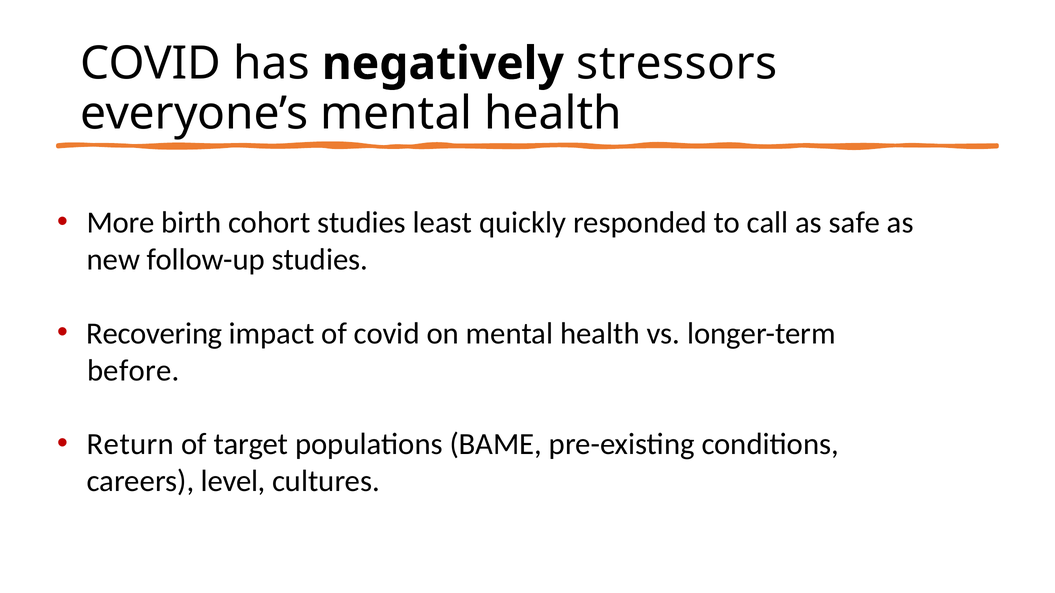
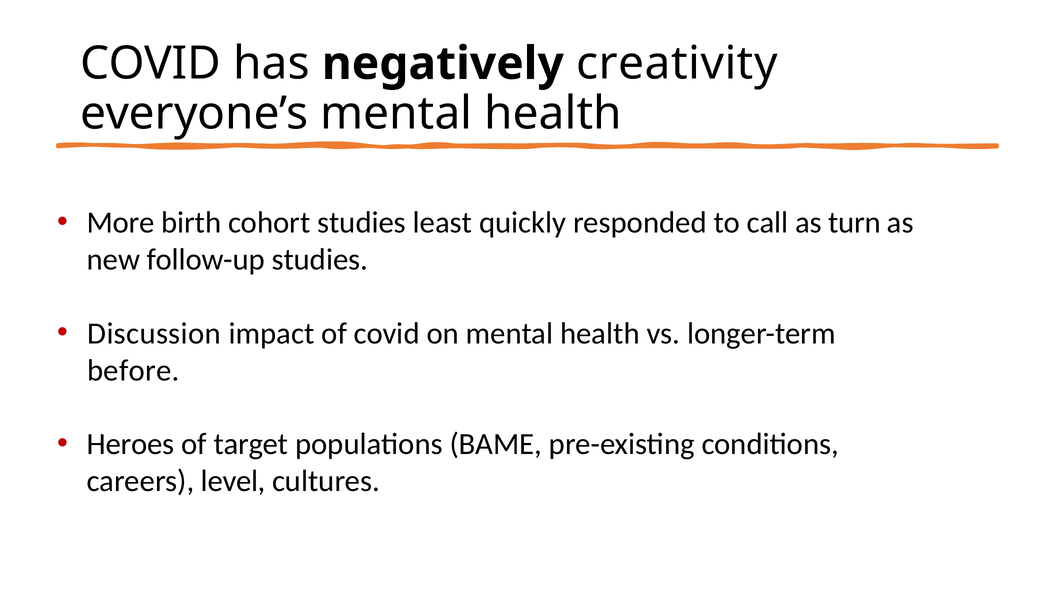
stressors: stressors -> creativity (677, 64)
safe: safe -> turn (855, 223)
Recovering: Recovering -> Discussion (154, 334)
Return: Return -> Heroes (131, 445)
